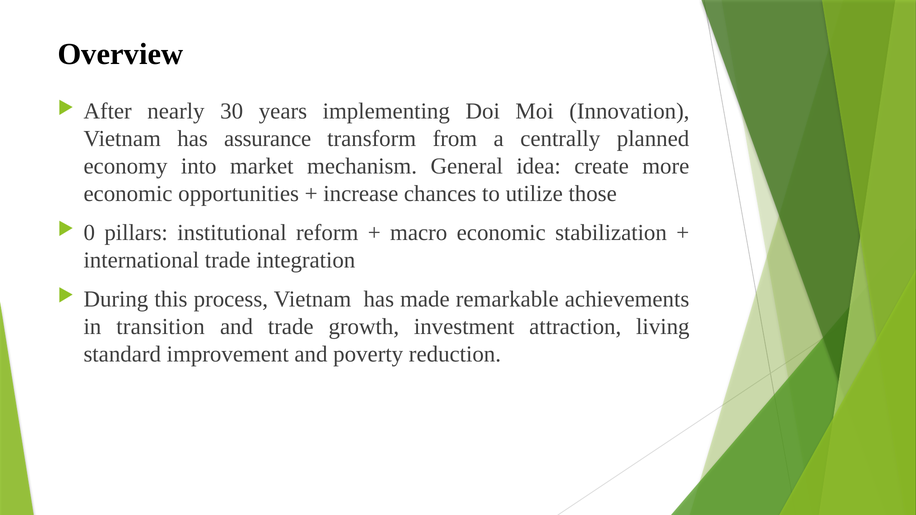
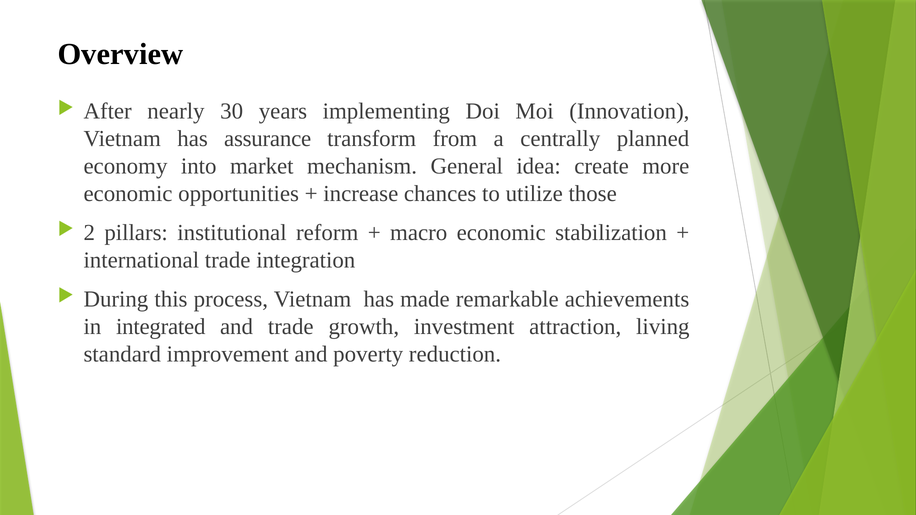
0: 0 -> 2 (89, 233)
transition: transition -> integrated (161, 327)
